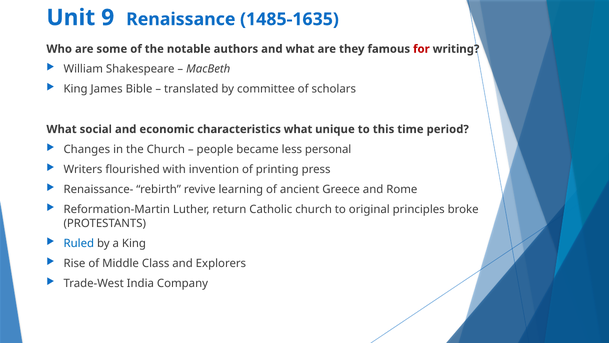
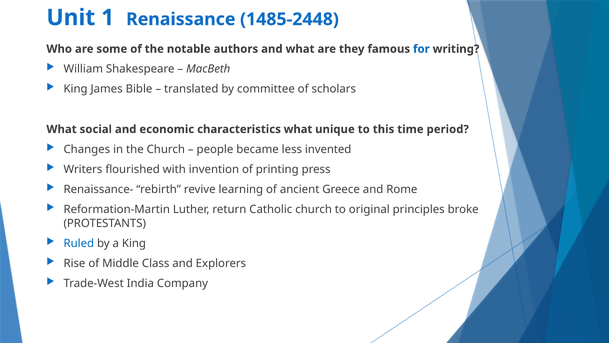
9: 9 -> 1 (108, 18)
1485-1635: 1485-1635 -> 1485-2448 (289, 19)
for colour: red -> blue (421, 49)
personal: personal -> invented (328, 149)
